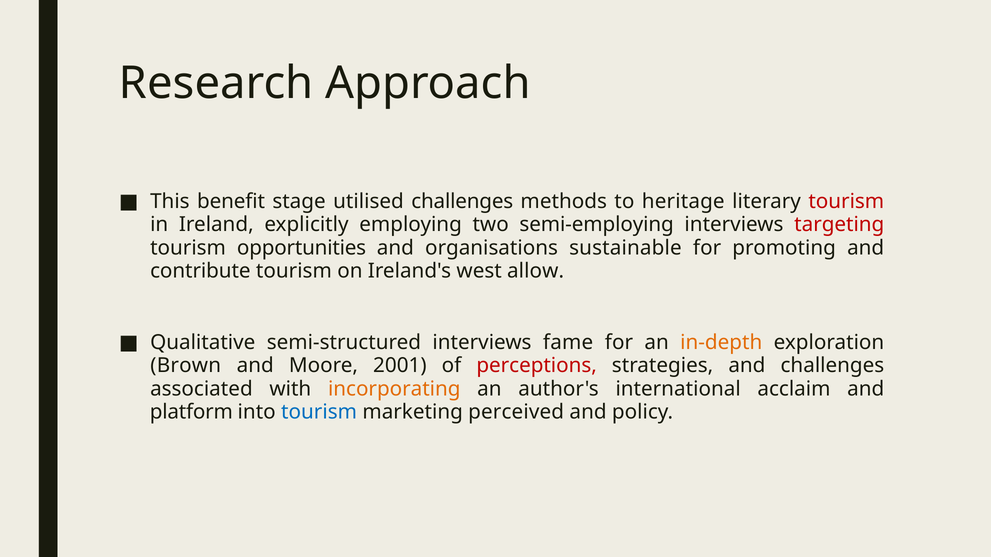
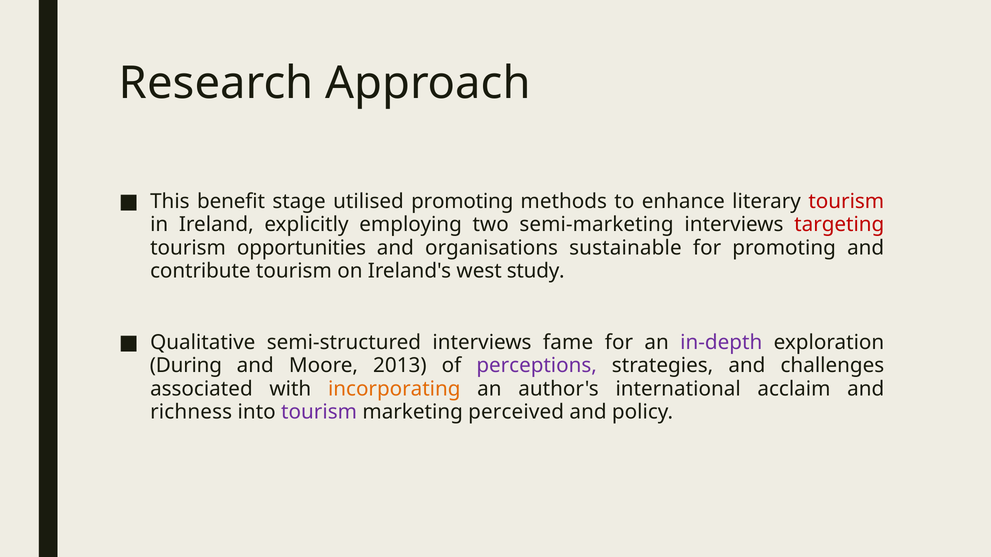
utilised challenges: challenges -> promoting (462, 201)
heritage: heritage -> enhance (683, 201)
semi-employing: semi-employing -> semi-marketing (597, 225)
allow: allow -> study (536, 271)
in-depth colour: orange -> purple (721, 343)
Brown: Brown -> During (186, 366)
2001: 2001 -> 2013 (400, 366)
perceptions colour: red -> purple (537, 366)
platform: platform -> richness (191, 413)
tourism colour: blue -> purple (319, 413)
